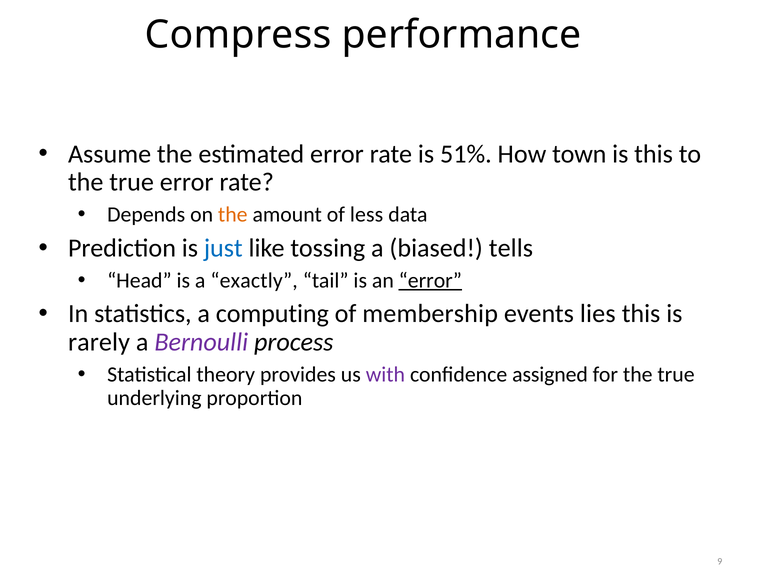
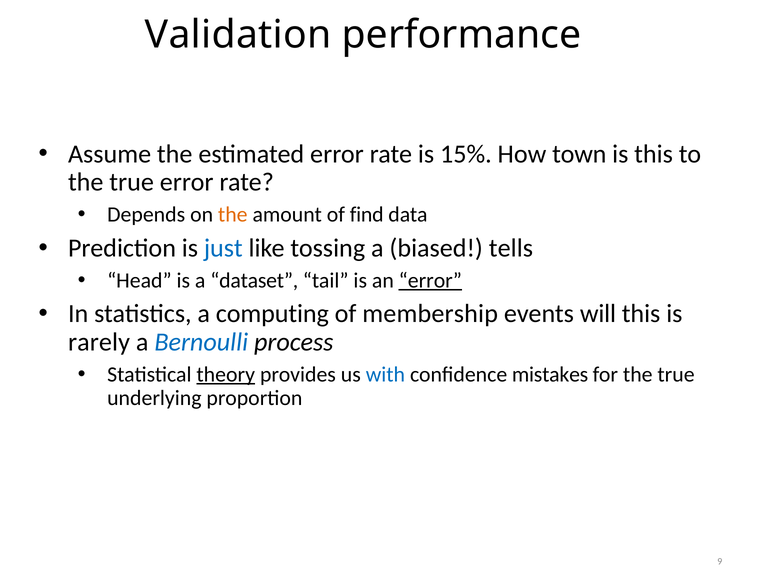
Compress: Compress -> Validation (238, 35)
51%: 51% -> 15% (466, 154)
less: less -> find (367, 214)
exactly: exactly -> dataset (254, 280)
lies: lies -> will (598, 314)
Bernoulli colour: purple -> blue (201, 342)
theory underline: none -> present (226, 374)
with colour: purple -> blue (385, 374)
assigned: assigned -> mistakes (550, 374)
